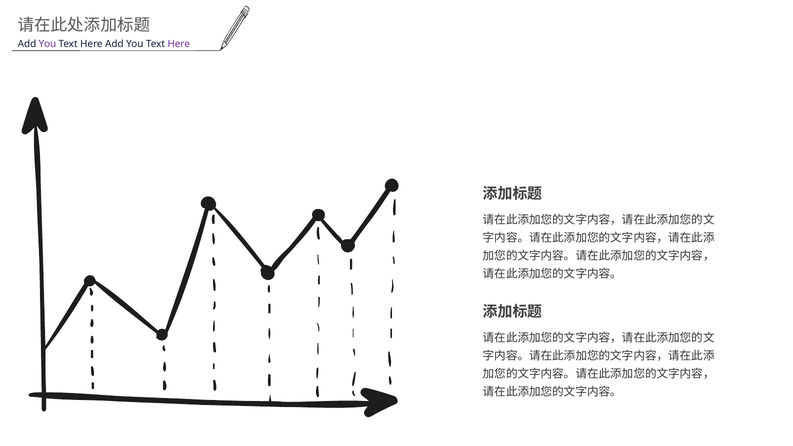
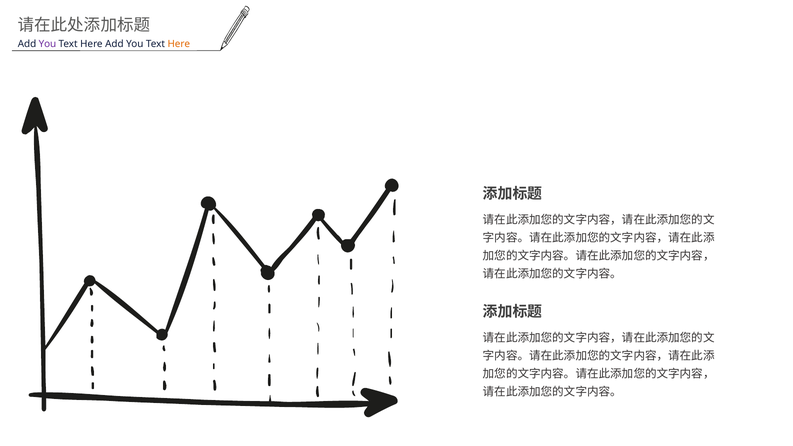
Here colour: purple -> orange (179, 44)
